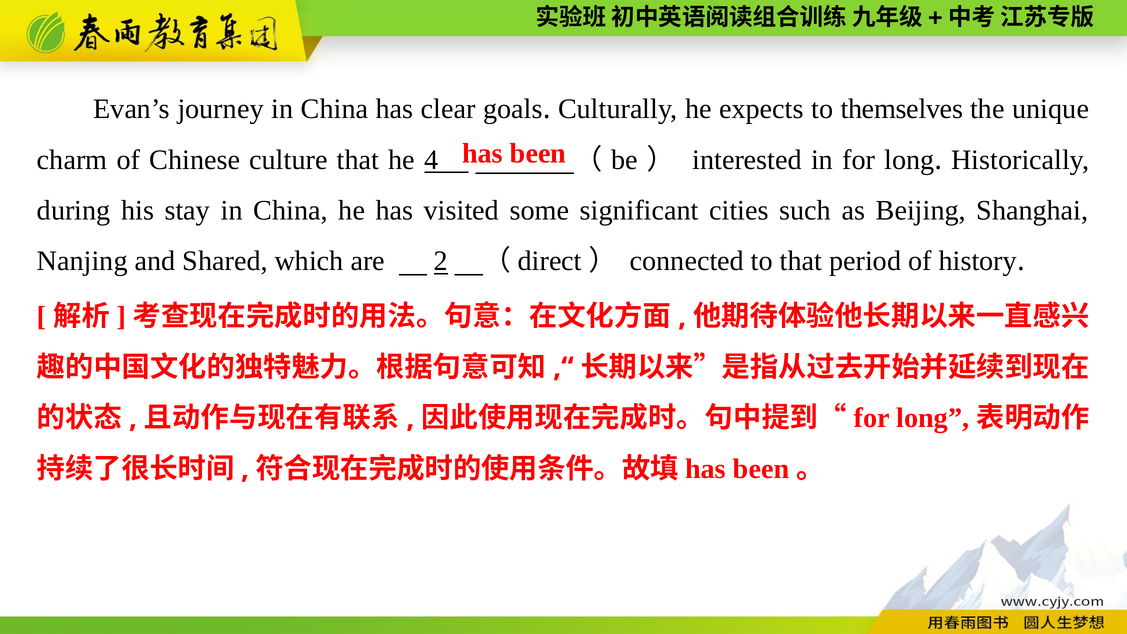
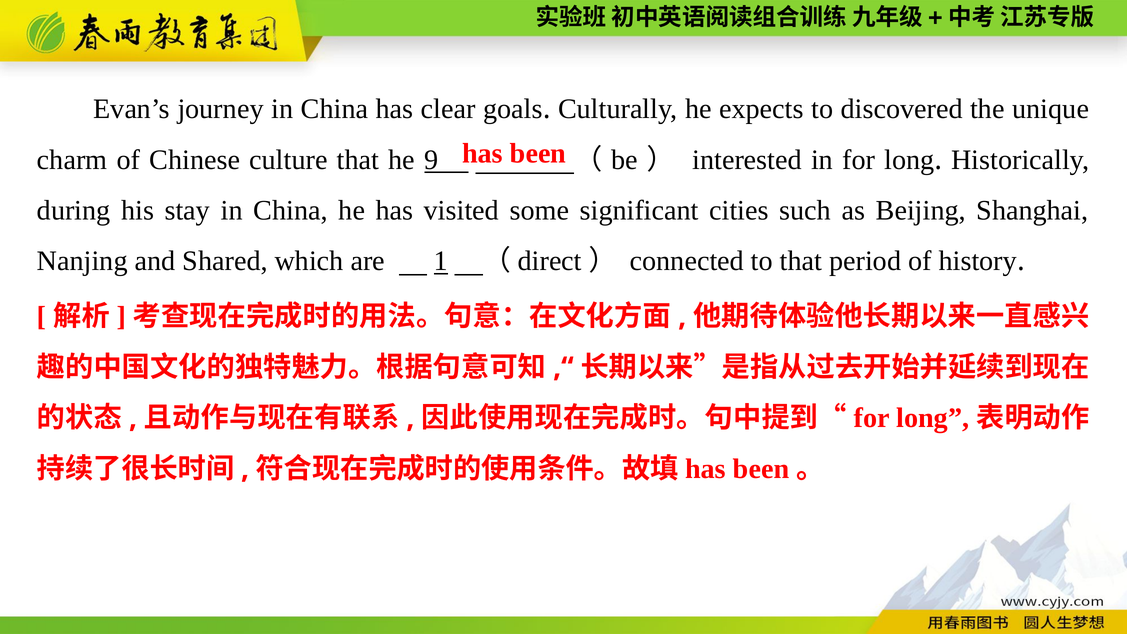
themselves: themselves -> discovered (902, 109)
4: 4 -> 9 (432, 160)
2: 2 -> 1 (441, 261)
